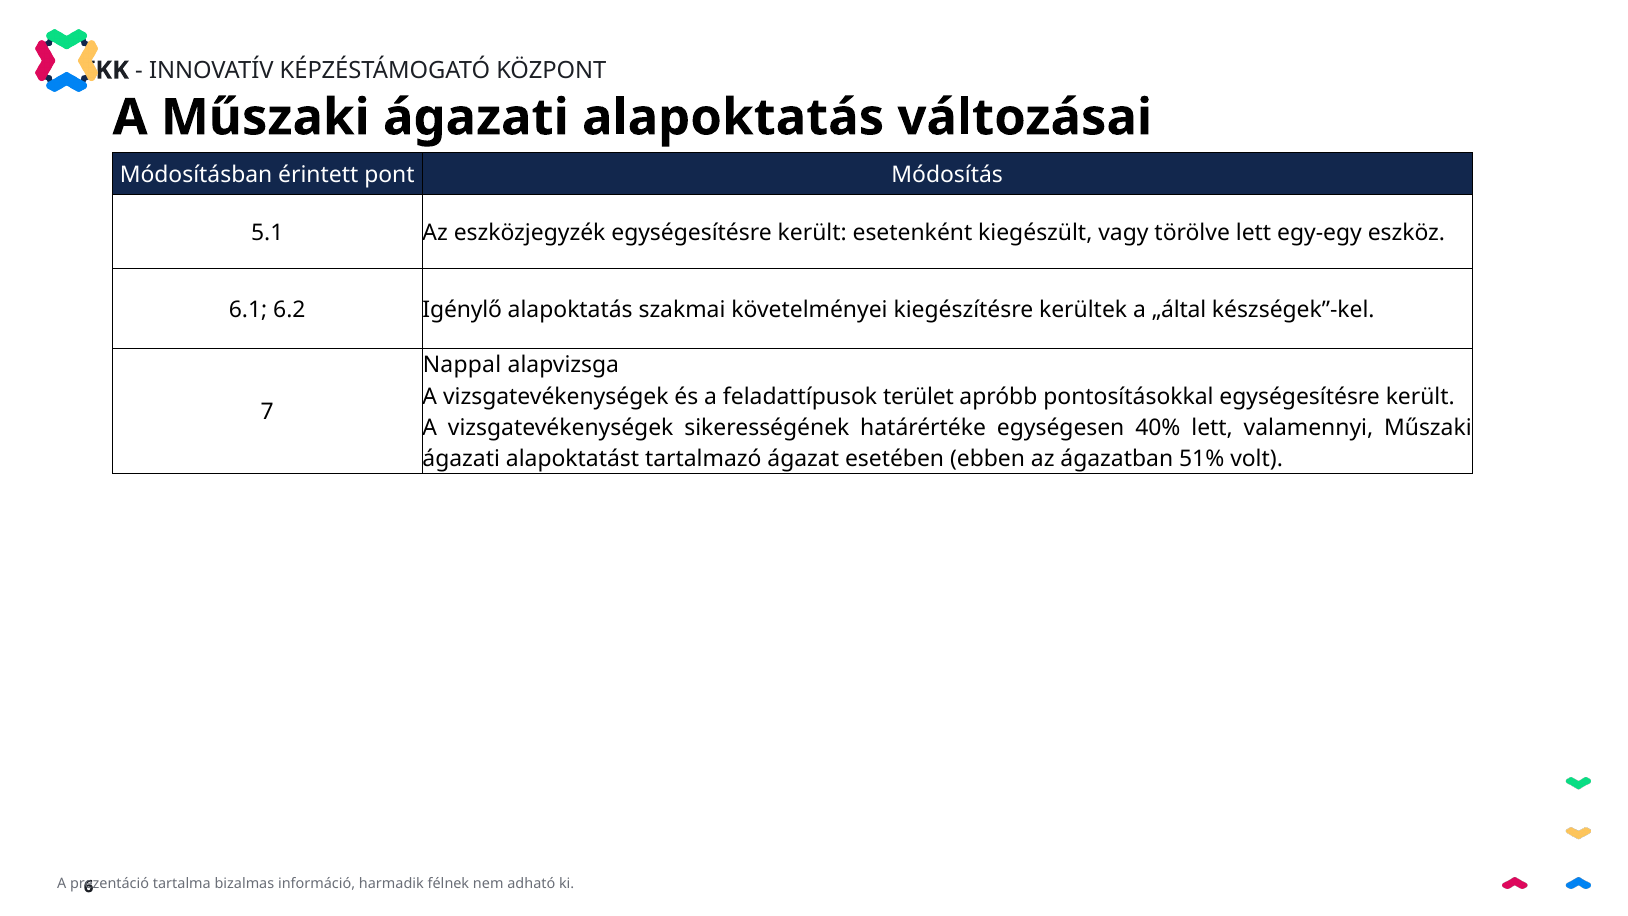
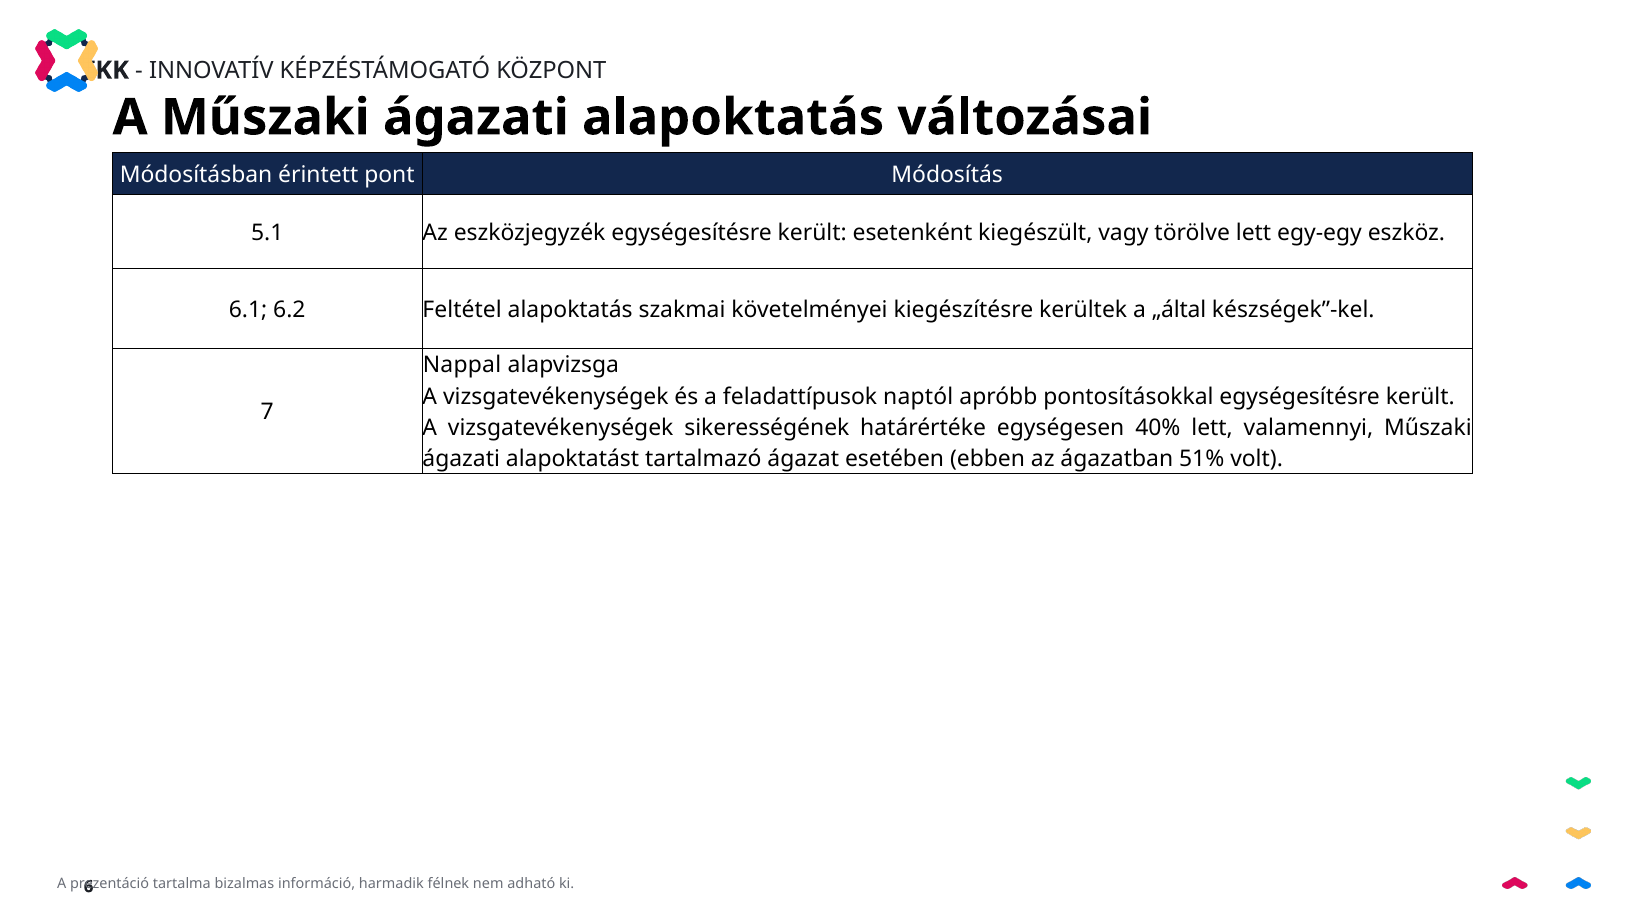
Igénylő: Igénylő -> Feltétel (462, 310)
terület: terület -> naptól (918, 397)
